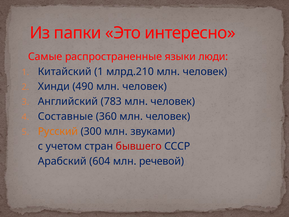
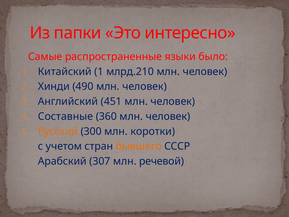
люди: люди -> было (213, 57)
783: 783 -> 451 (111, 101)
звуками: звуками -> коротки (153, 131)
бывшего colour: red -> orange (139, 146)
604: 604 -> 307 (100, 161)
